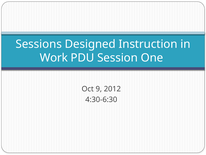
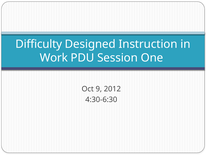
Sessions: Sessions -> Difficulty (39, 44)
